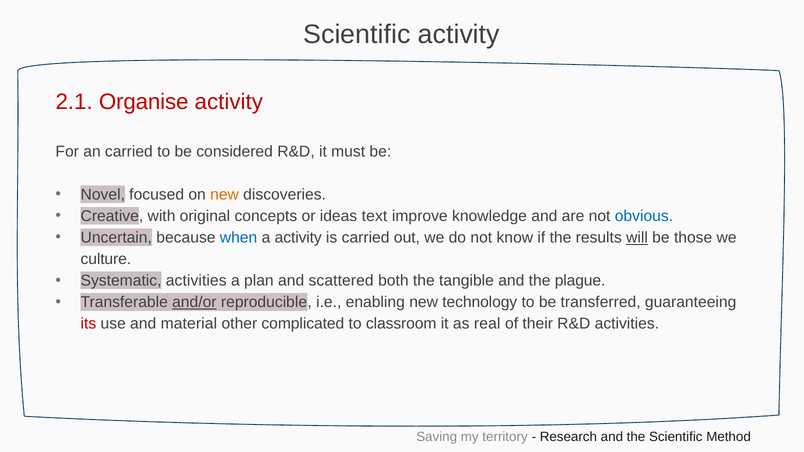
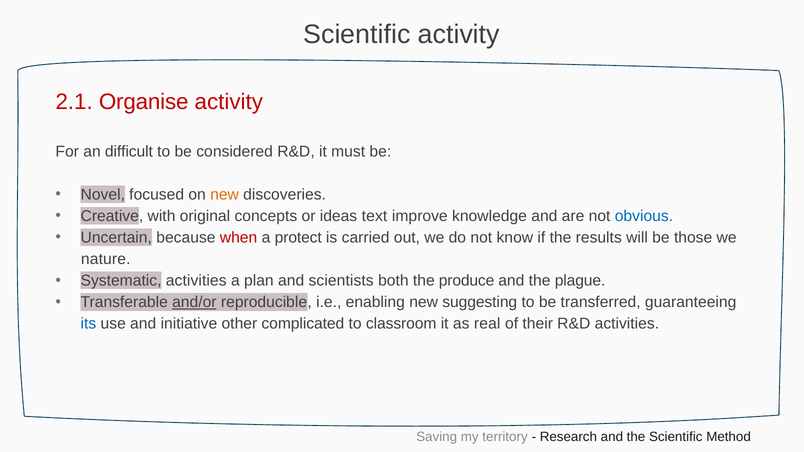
an carried: carried -> difficult (129, 152)
when colour: blue -> red (239, 238)
a activity: activity -> protect (298, 238)
will underline: present -> none (637, 238)
culture: culture -> nature (106, 259)
scattered: scattered -> scientists (341, 281)
tangible: tangible -> produce (467, 281)
technology: technology -> suggesting (480, 302)
its colour: red -> blue (88, 324)
material: material -> initiative (189, 324)
